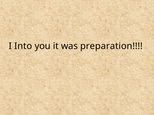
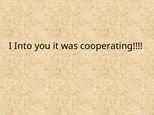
preparation: preparation -> cooperating (111, 46)
